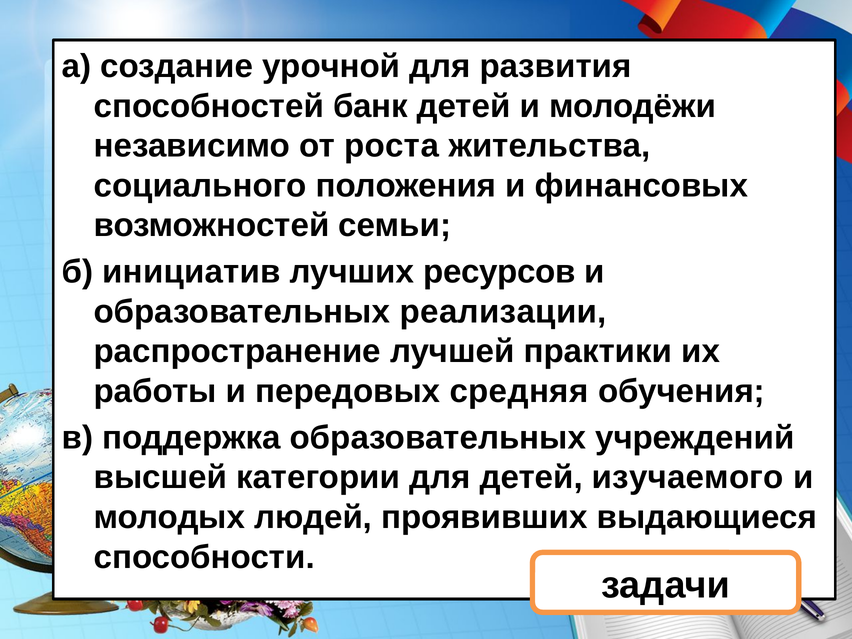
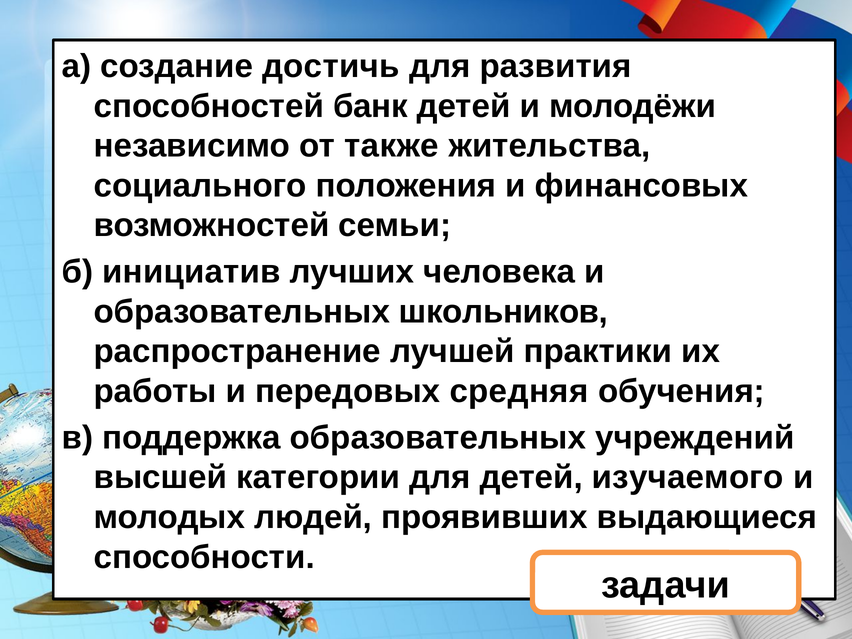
урочной: урочной -> достичь (331, 66)
роста: роста -> также (392, 146)
ресурсов: ресурсов -> человека (499, 272)
реализации: реализации -> школьников (504, 312)
